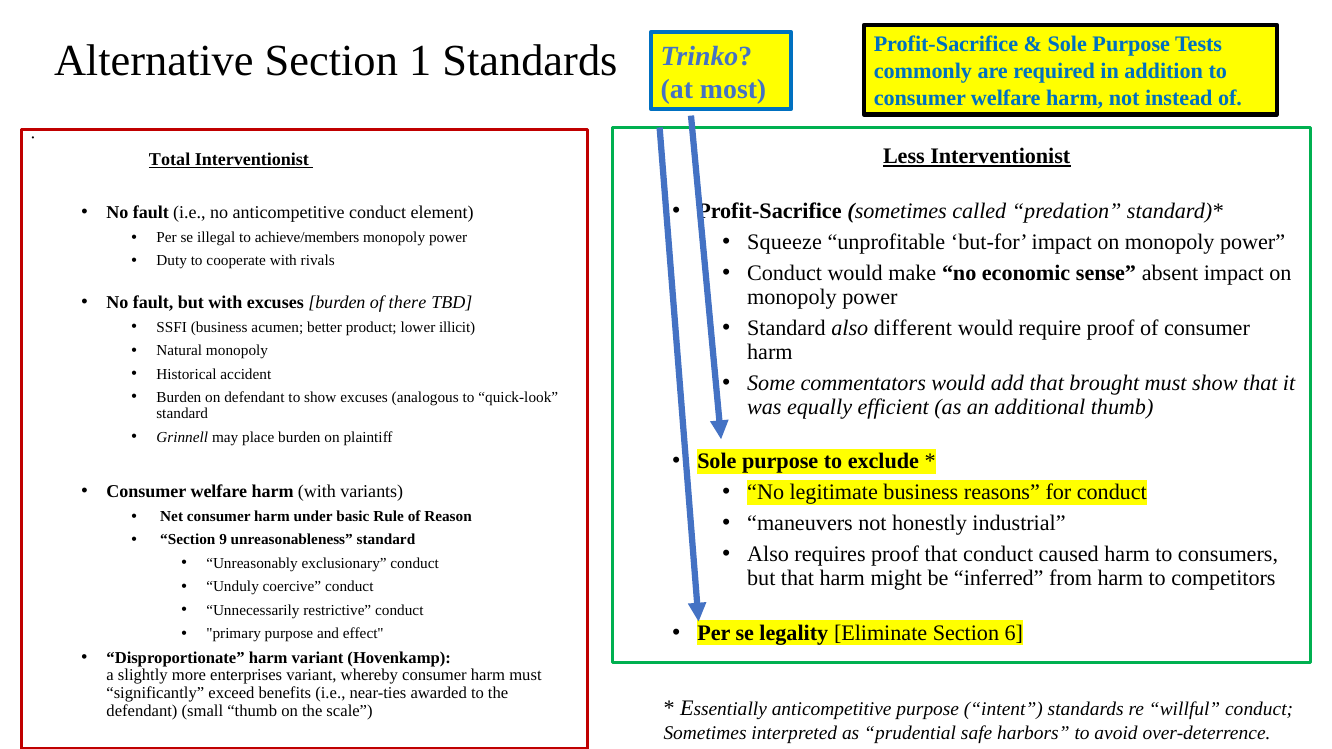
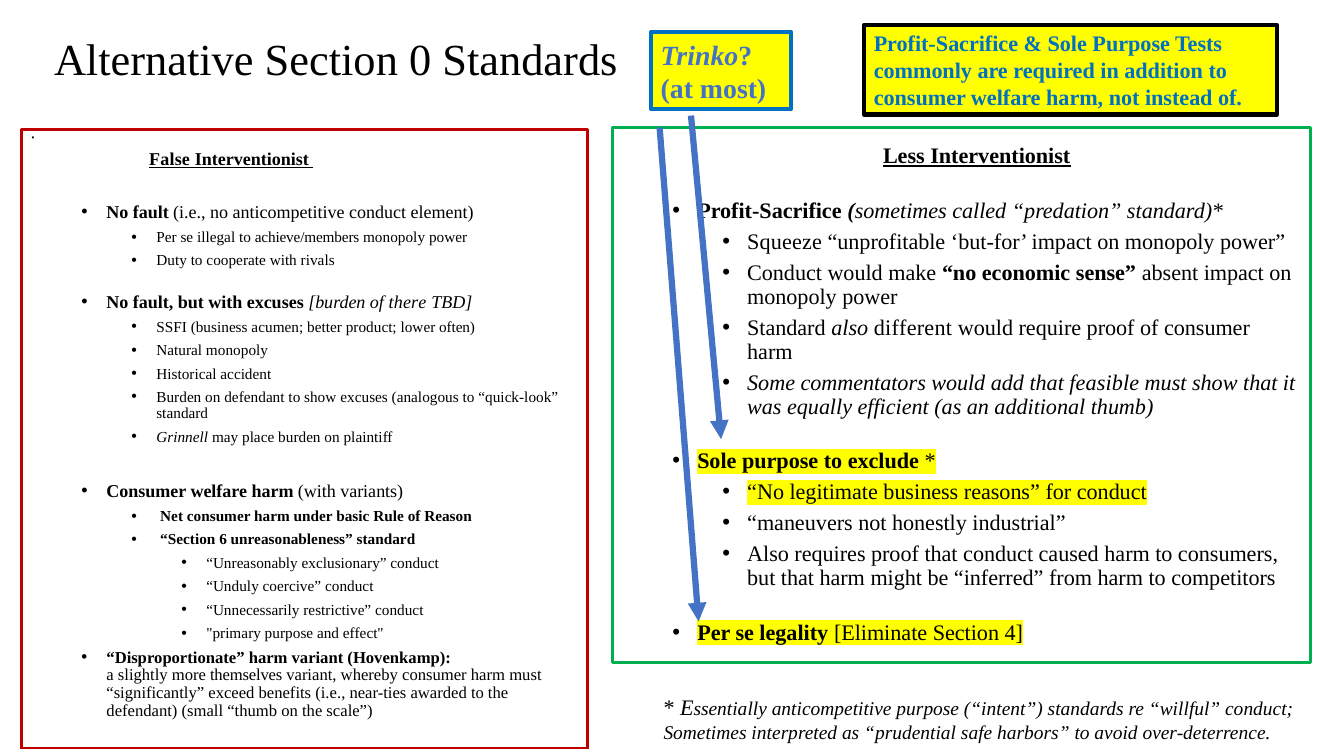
1: 1 -> 0 (420, 61)
Total: Total -> False (170, 160)
illicit: illicit -> often (457, 327)
brought: brought -> feasible (1104, 383)
9: 9 -> 6 (223, 540)
6: 6 -> 4 (1014, 633)
enterprises: enterprises -> themselves (246, 676)
